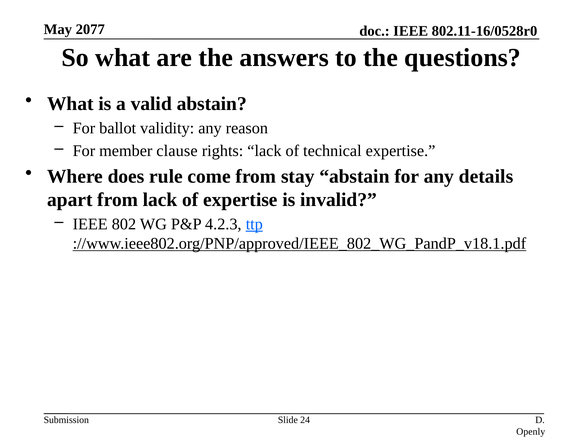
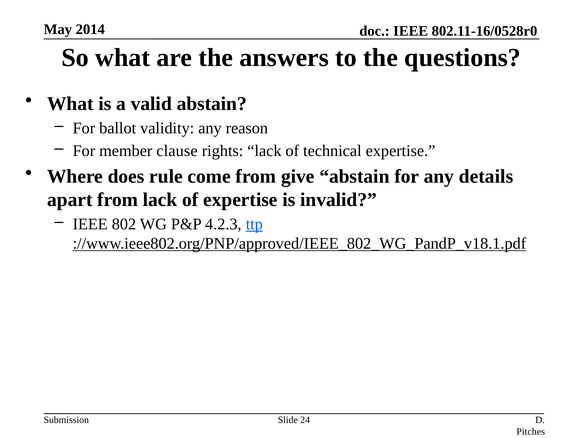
2077: 2077 -> 2014 (90, 29)
stay: stay -> give (298, 176)
Openly: Openly -> Pitches (531, 431)
